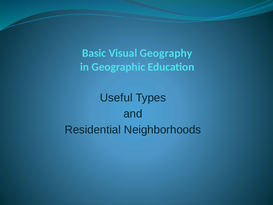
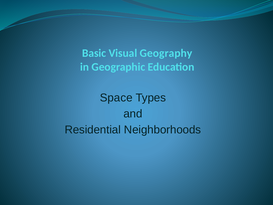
Useful: Useful -> Space (116, 98)
